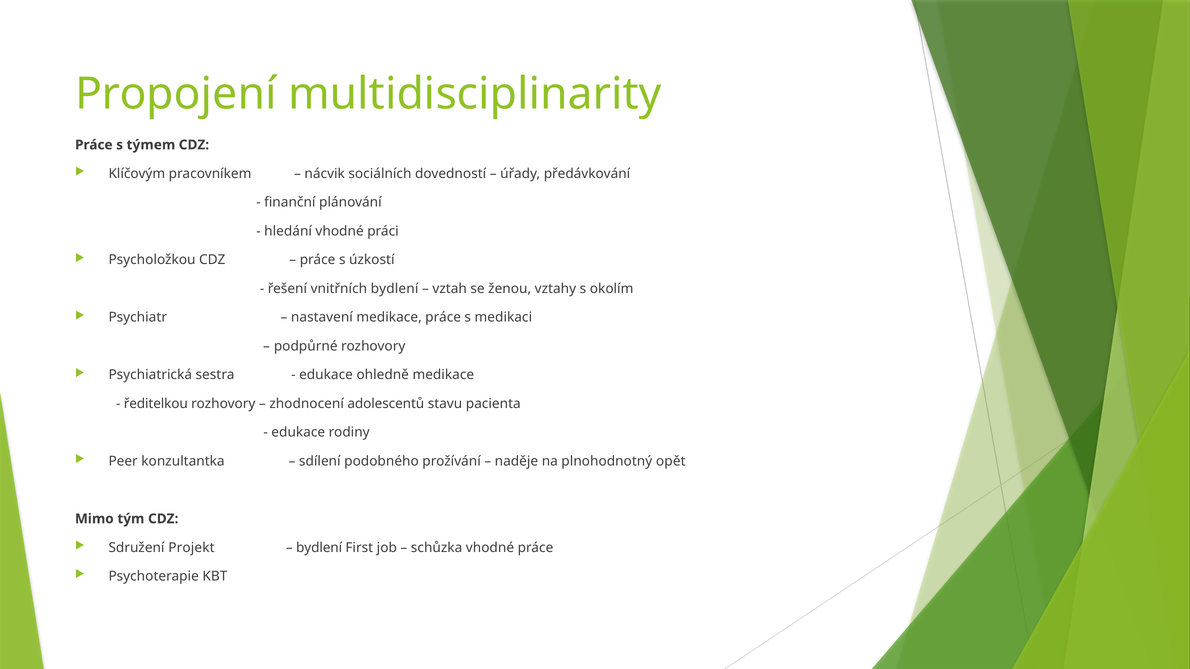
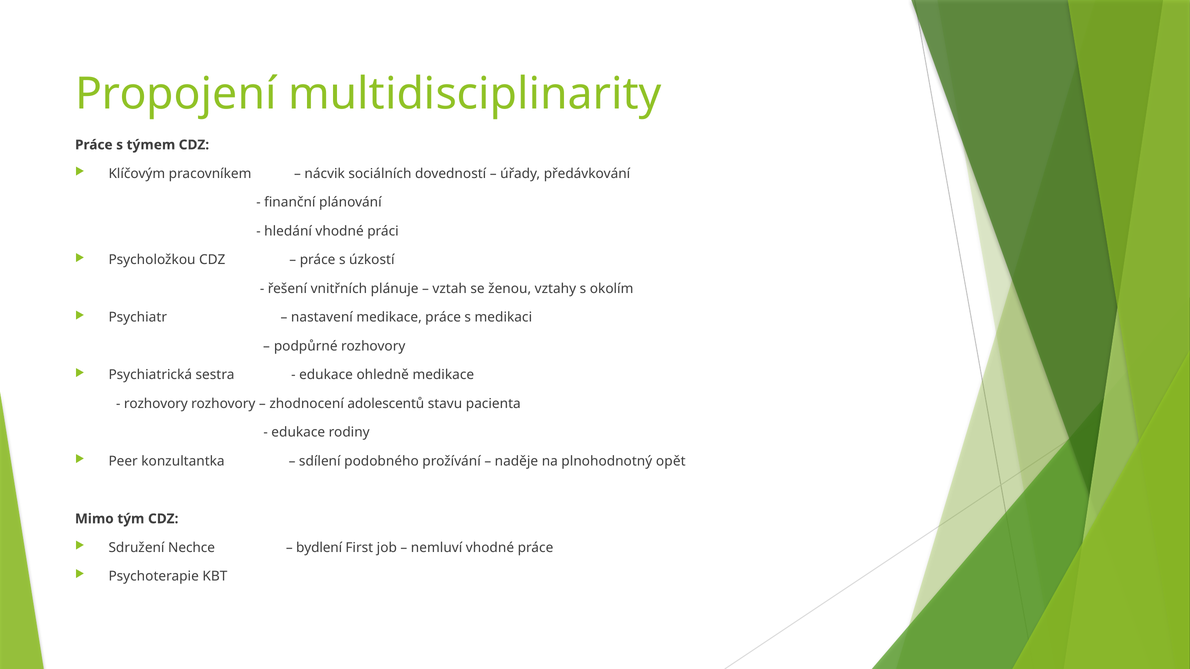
vnitřních bydlení: bydlení -> plánuje (395, 289)
ředitelkou: ředitelkou -> rozhovory (156, 404)
Projekt: Projekt -> Nechce (192, 548)
schůzka: schůzka -> nemluví (437, 548)
